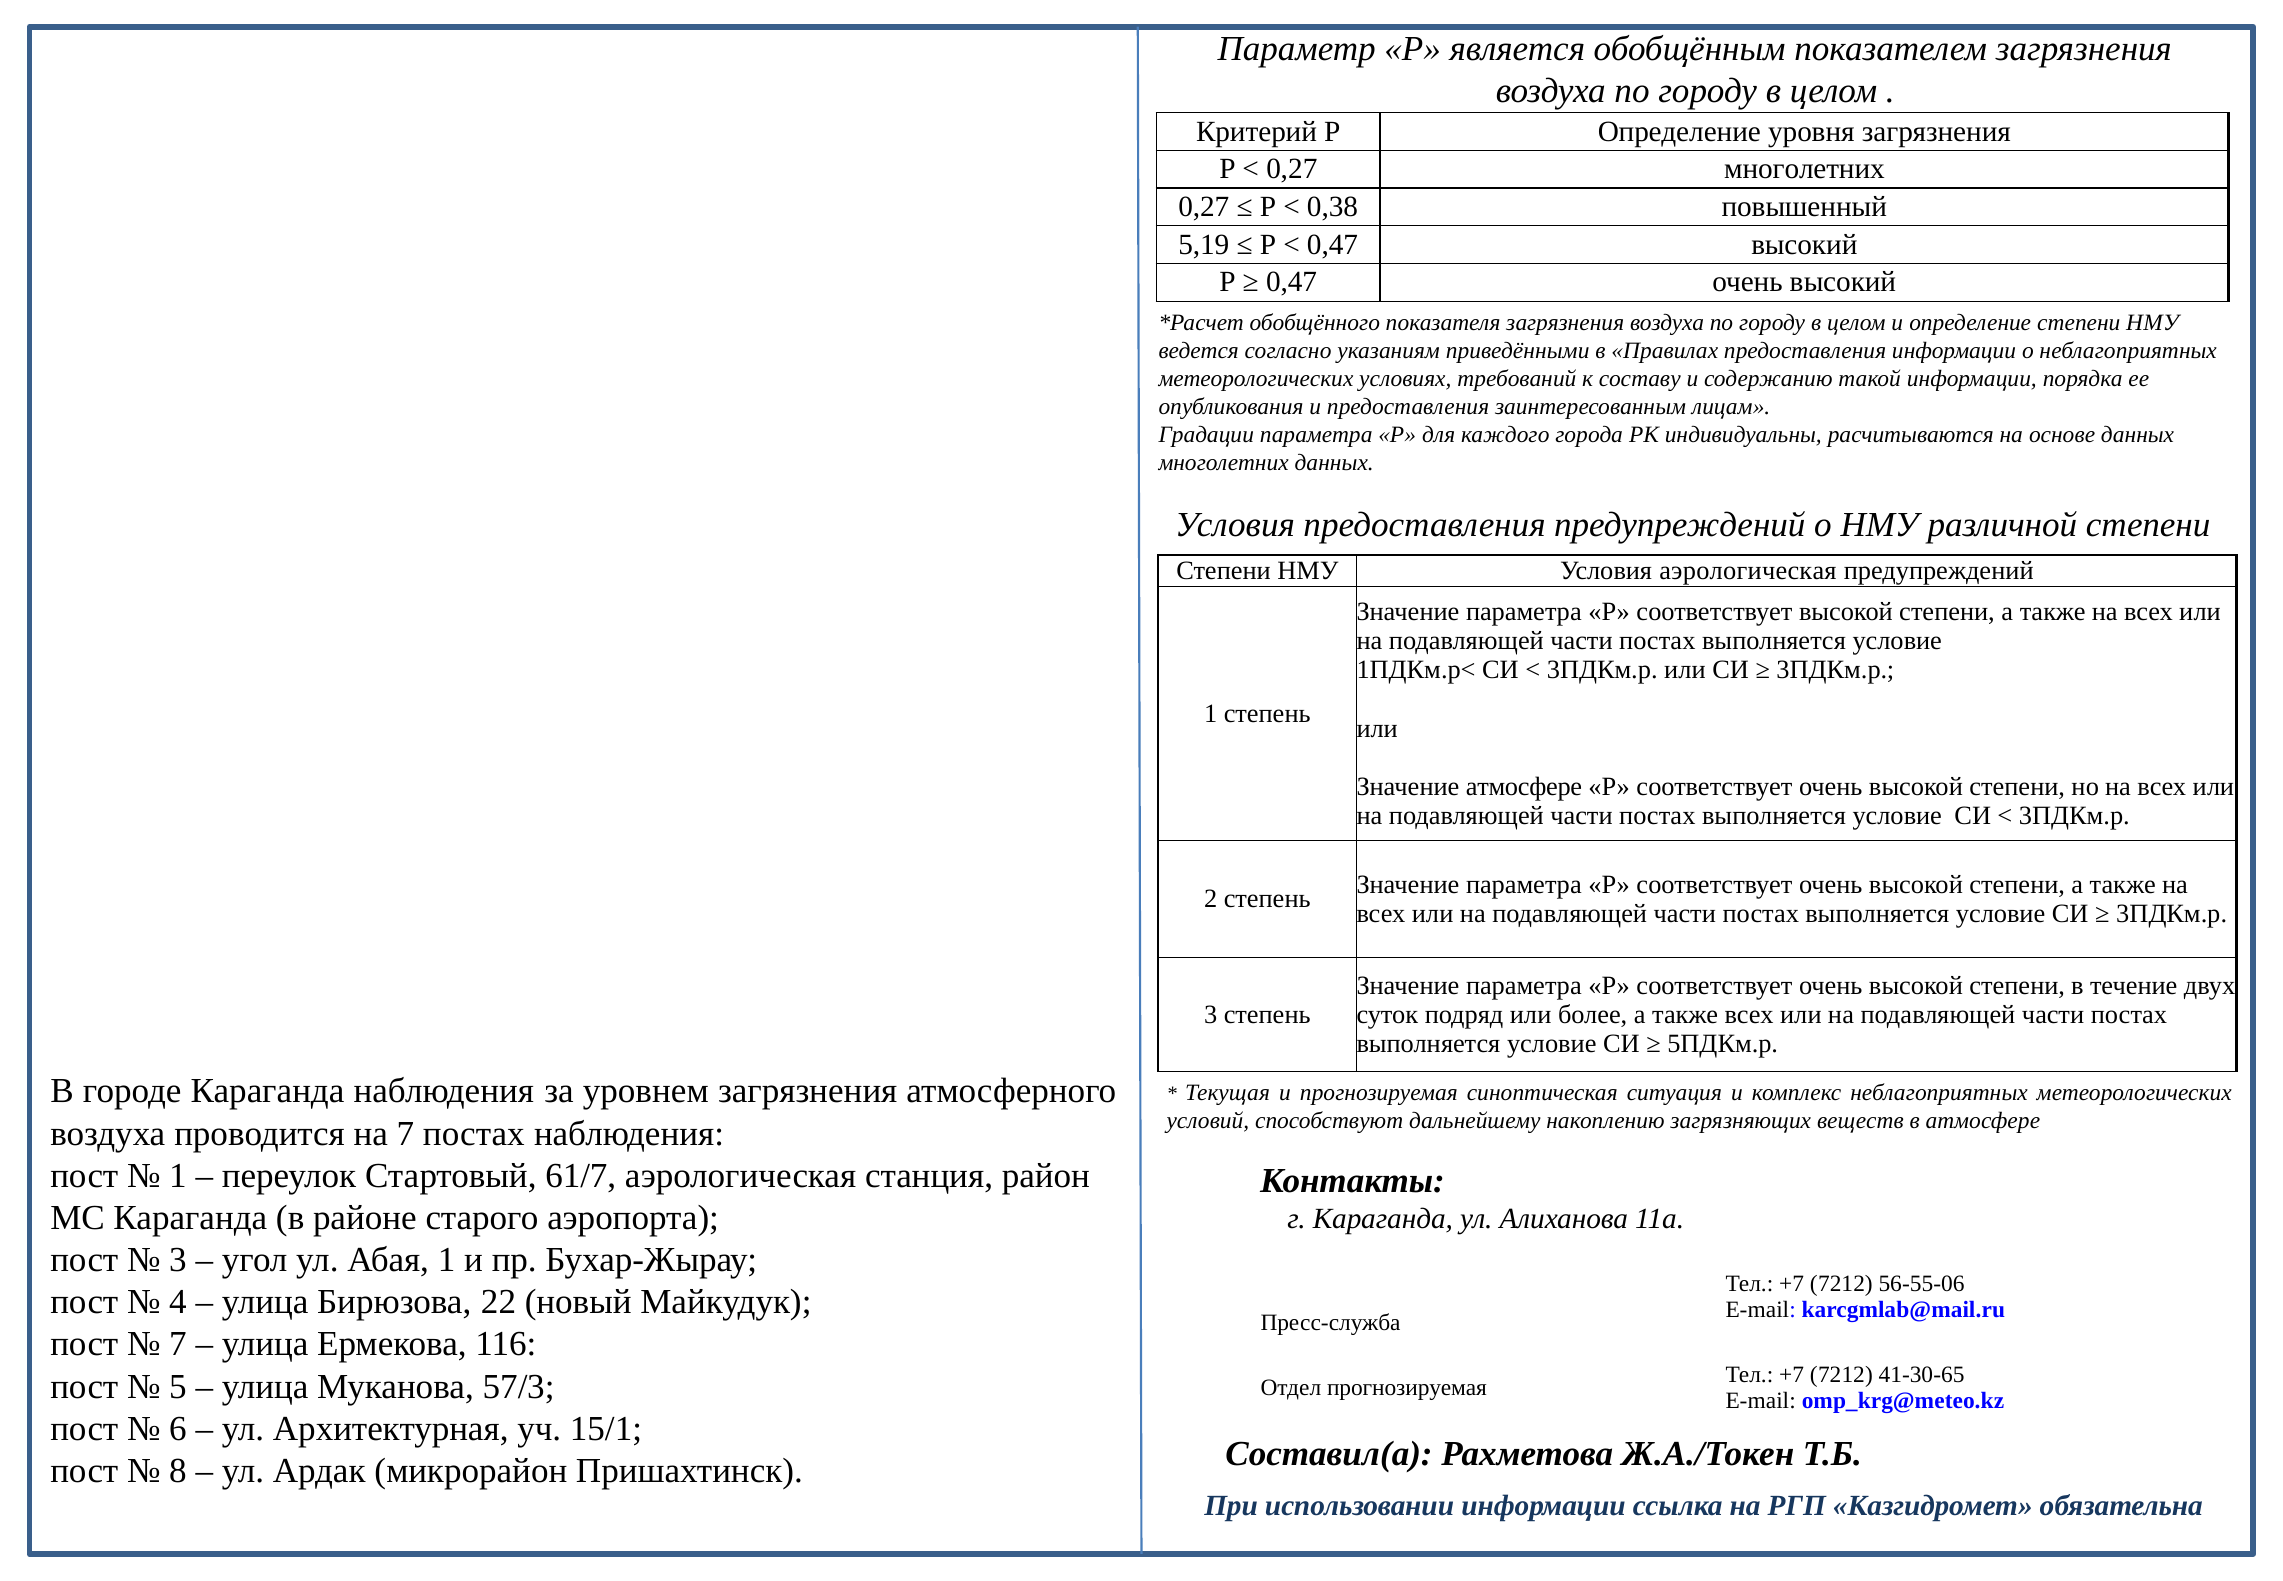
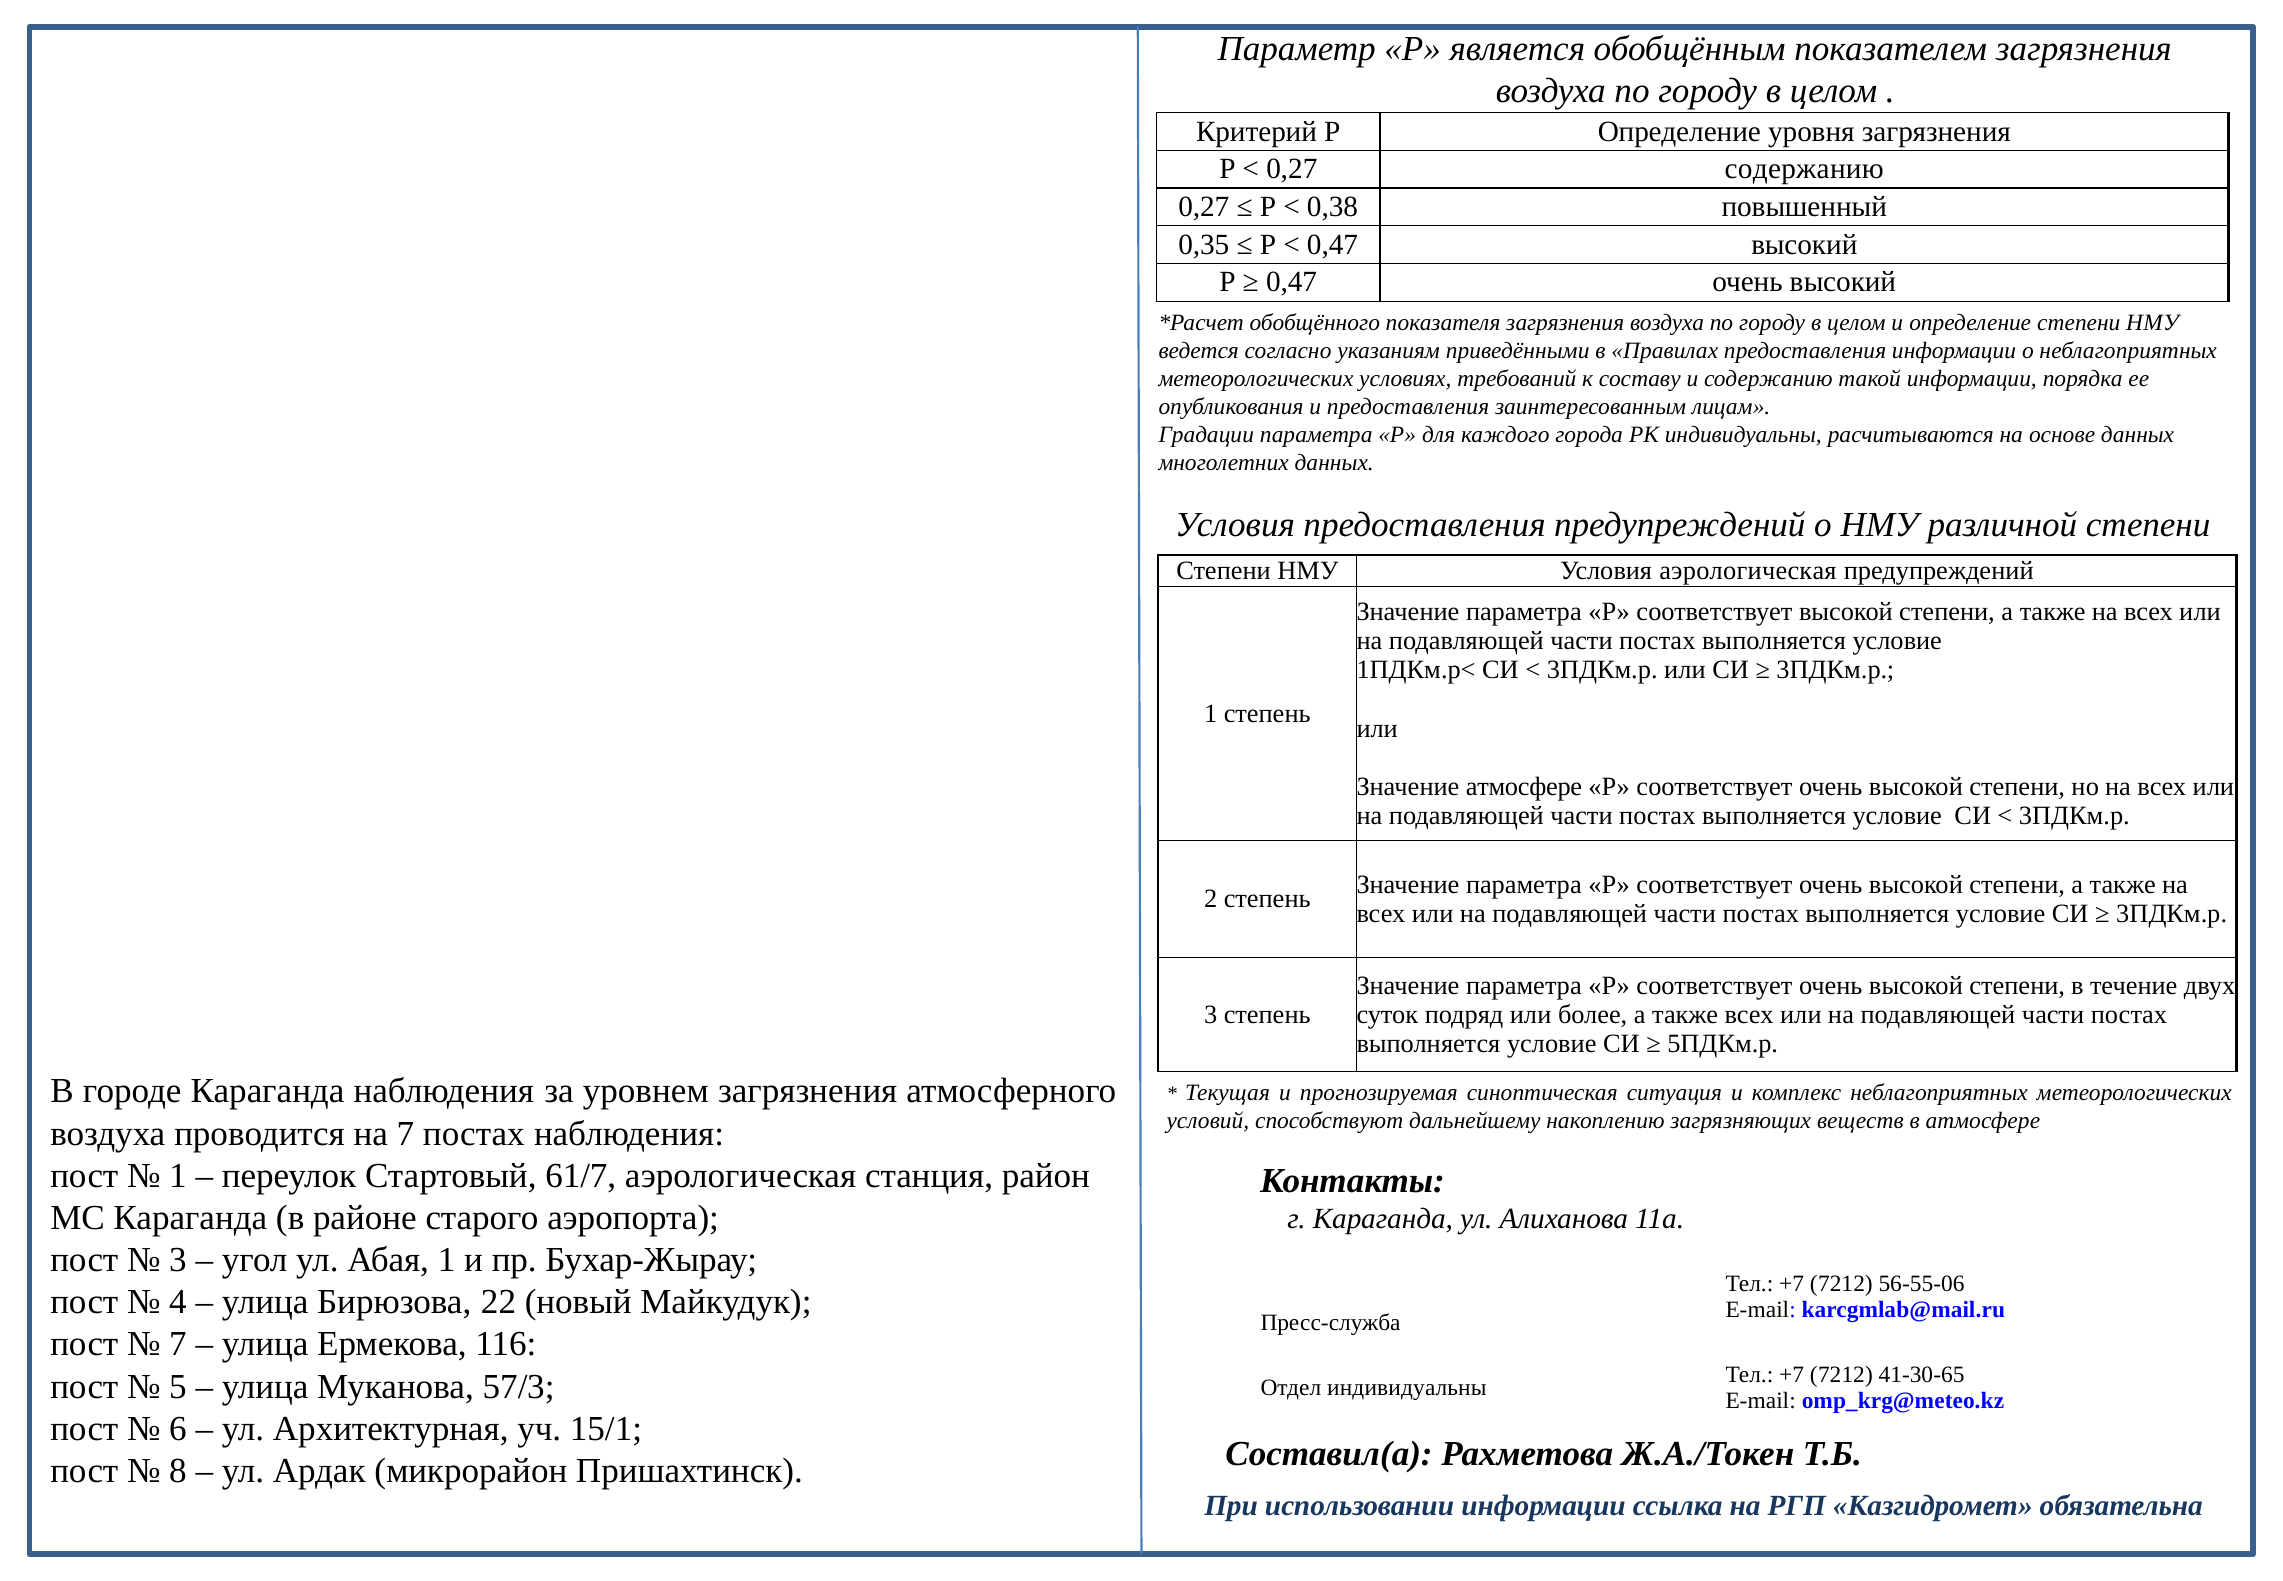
0,27 многолетних: многолетних -> содержанию (1804, 169)
5,19: 5,19 -> 0,35 (1204, 244)
Отдел прогнозируемая: прогнозируемая -> индивидуальны (1407, 1388)
